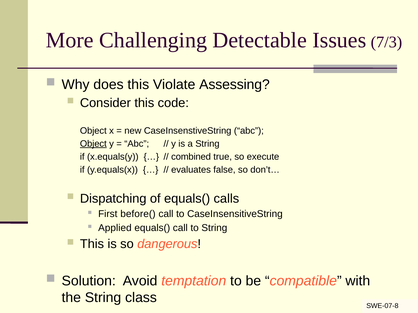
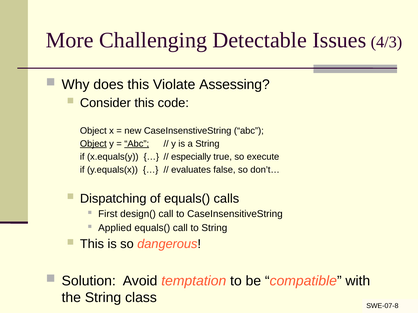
7/3: 7/3 -> 4/3 (386, 42)
Abc underline: none -> present (137, 144)
combined: combined -> especially (191, 157)
before(: before( -> design( (138, 214)
